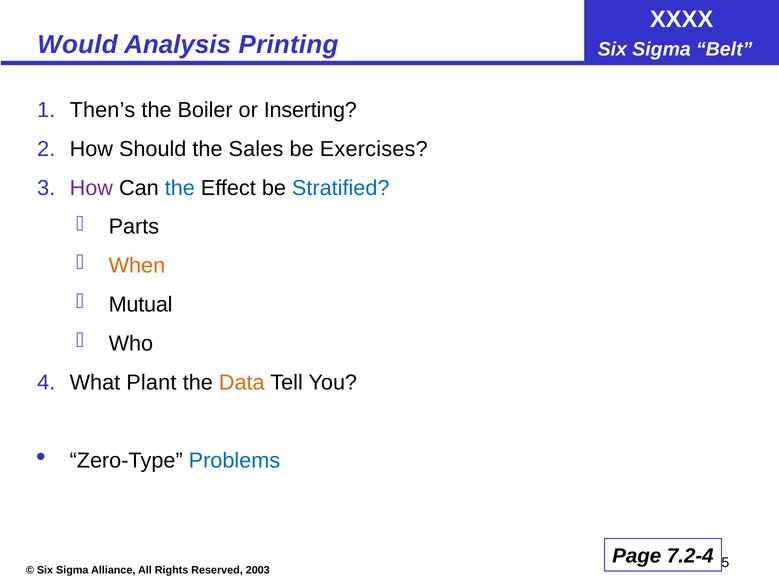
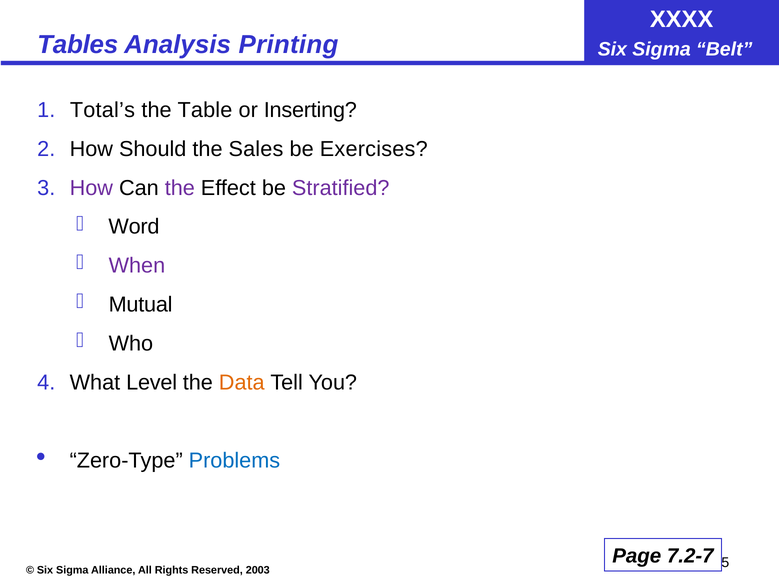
Would: Would -> Tables (78, 45)
Then’s: Then’s -> Total’s (102, 110)
Boiler: Boiler -> Table (205, 110)
the colour: blue -> purple (180, 188)
Stratified colour: blue -> purple (341, 188)
Parts: Parts -> Word (134, 227)
When colour: orange -> purple (137, 266)
Plant: Plant -> Level (152, 383)
7.2-4: 7.2-4 -> 7.2-7 (690, 556)
